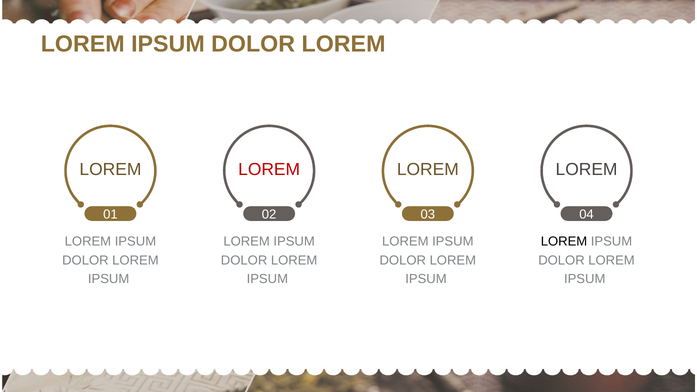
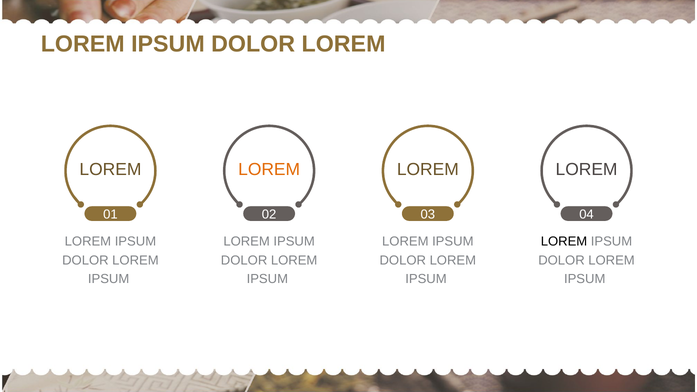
LOREM colour: red -> orange (269, 169)
